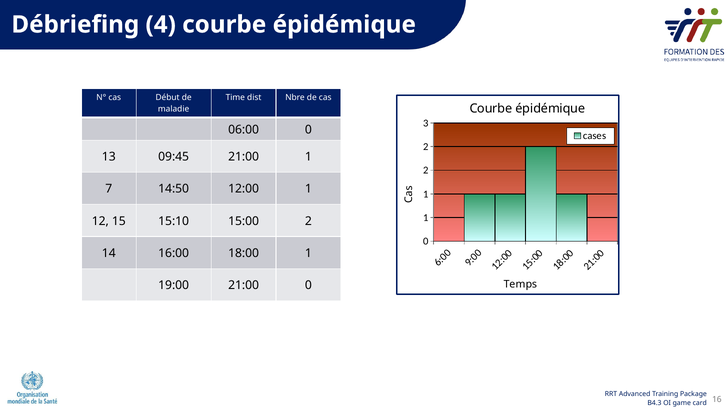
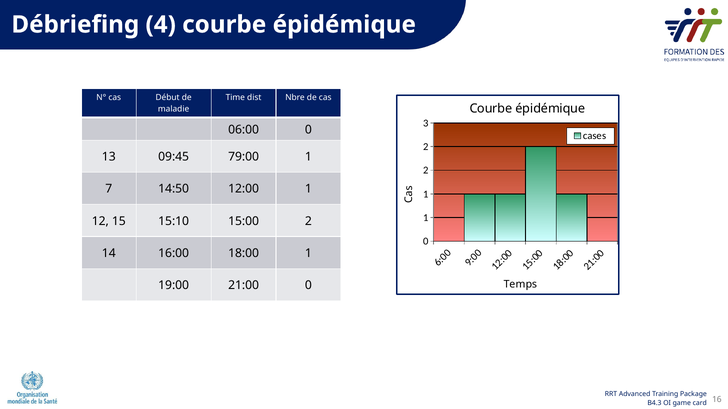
09:45 21:00: 21:00 -> 79:00 (244, 157)
